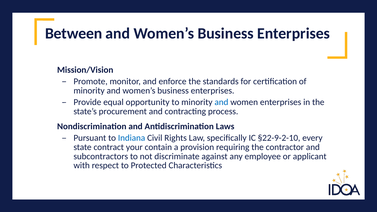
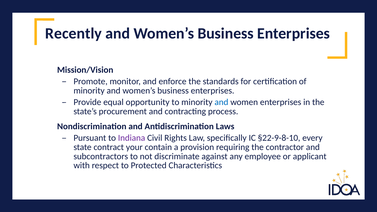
Between: Between -> Recently (74, 34)
Indiana colour: blue -> purple (132, 138)
§22-9-2-10: §22-9-2-10 -> §22-9-8-10 (279, 138)
